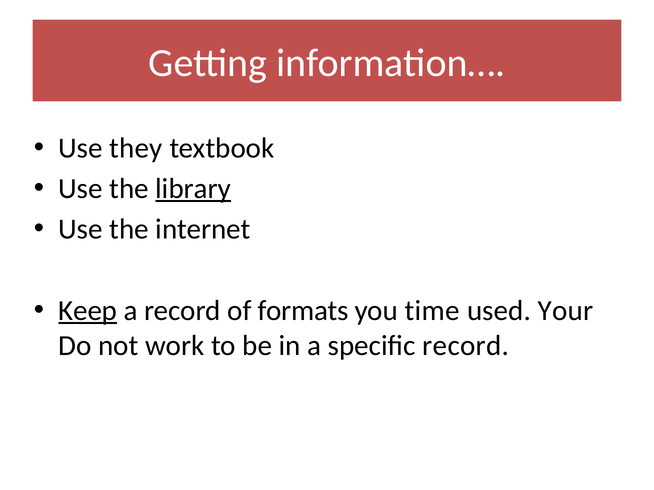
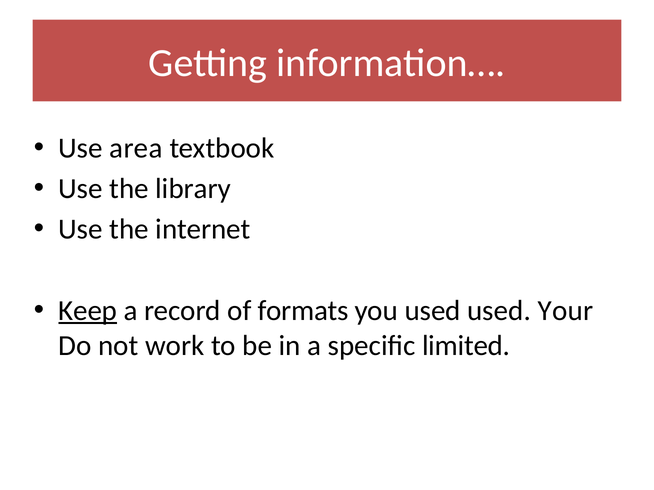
they: they -> area (136, 148)
library underline: present -> none (193, 189)
you time: time -> used (433, 311)
specific record: record -> limited (466, 346)
